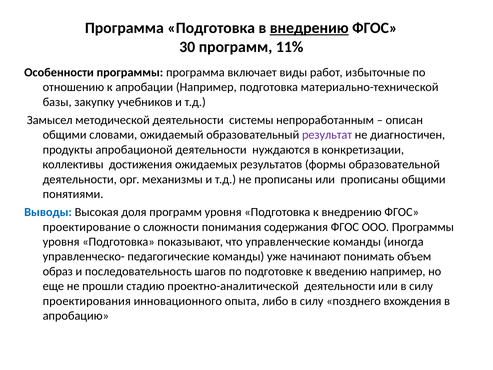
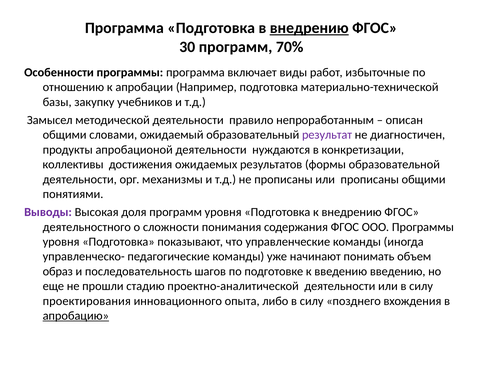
11%: 11% -> 70% (290, 47)
системы: системы -> правило (251, 120)
Выводы colour: blue -> purple (48, 212)
проектирование: проектирование -> деятельностного (87, 227)
введению например: например -> введению (398, 271)
апробацию underline: none -> present (76, 316)
